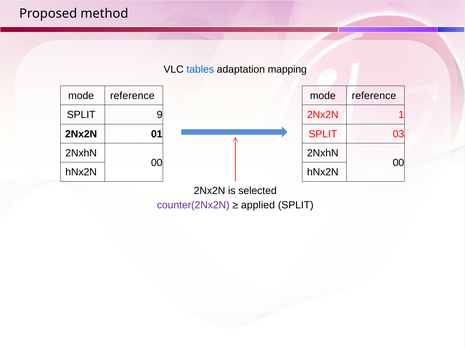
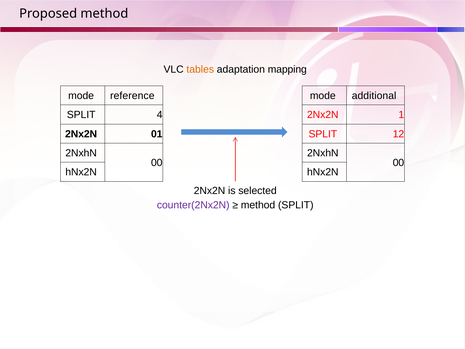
tables colour: blue -> orange (200, 69)
reference: reference -> additional (374, 96)
9: 9 -> 4 (160, 115)
03: 03 -> 12 (398, 134)
applied: applied -> method (258, 205)
